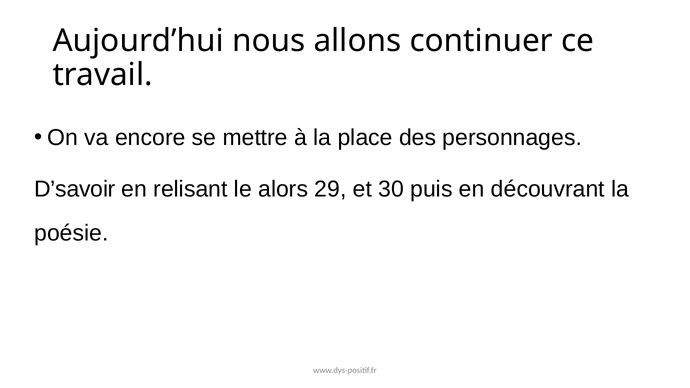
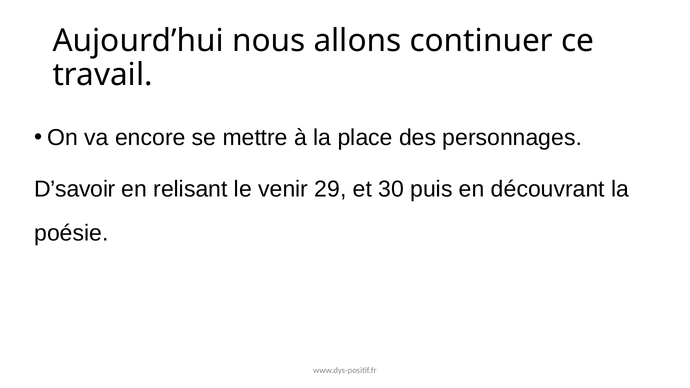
alors: alors -> venir (283, 189)
